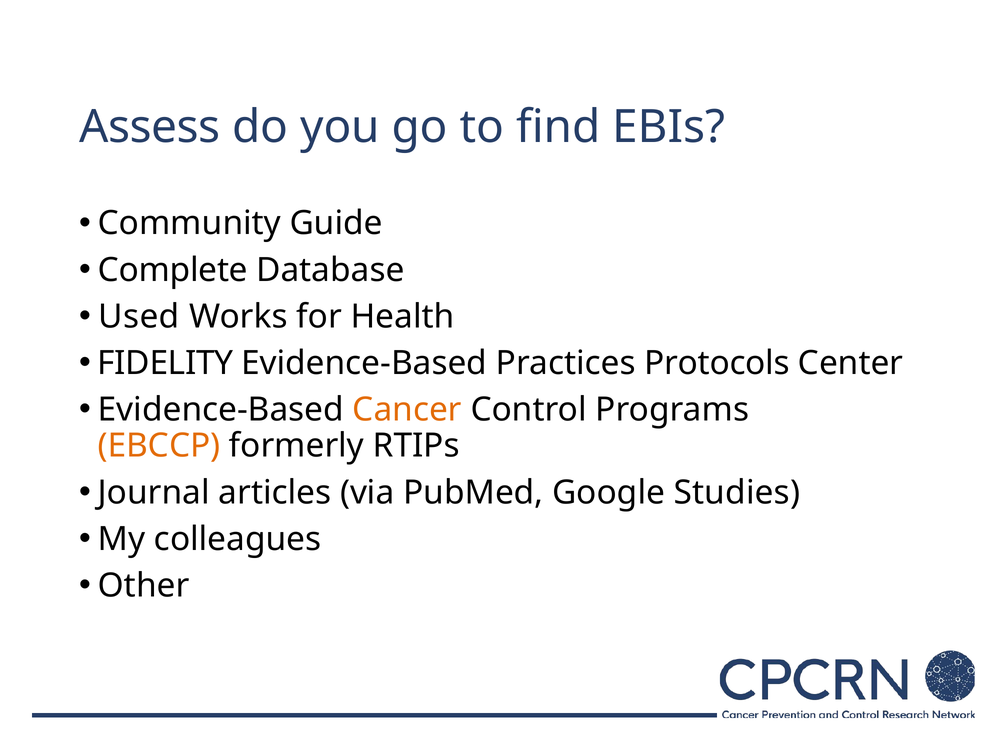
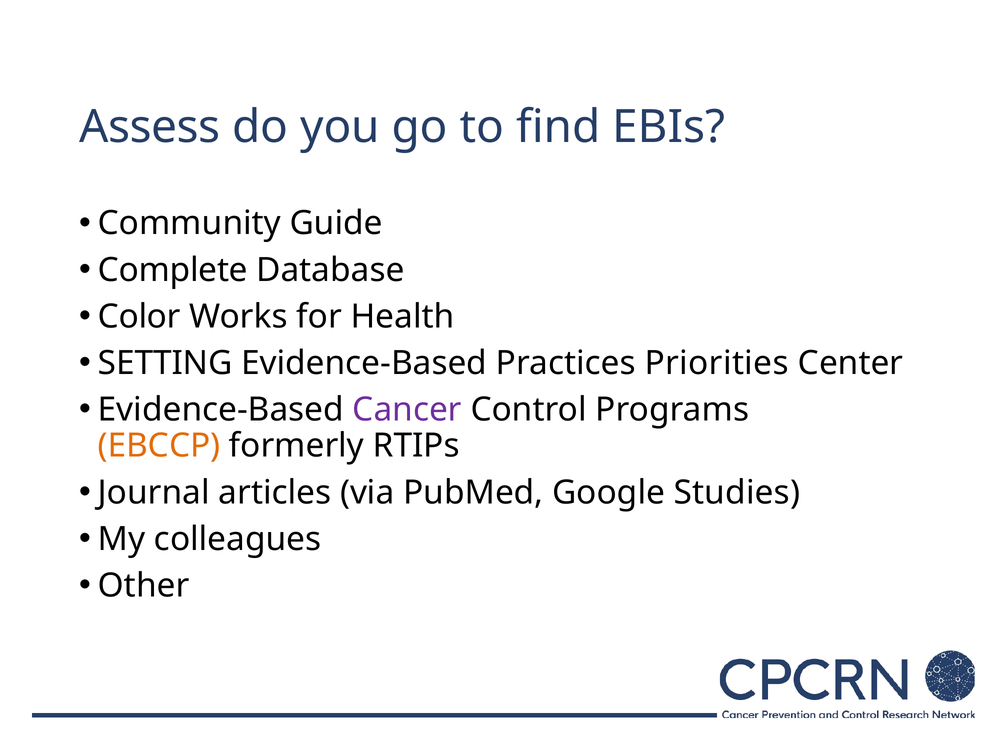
Used: Used -> Color (139, 317)
FIDELITY: FIDELITY -> SETTING (165, 363)
Protocols: Protocols -> Priorities (717, 363)
Cancer colour: orange -> purple (407, 410)
